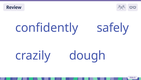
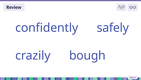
dough: dough -> bough (87, 55)
